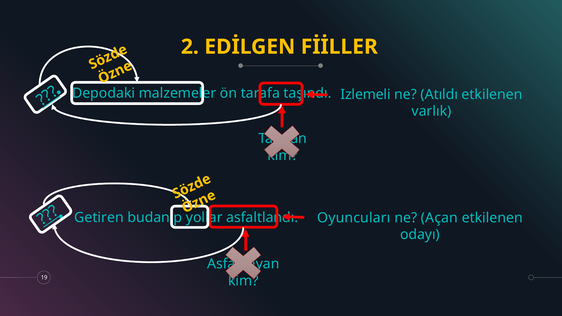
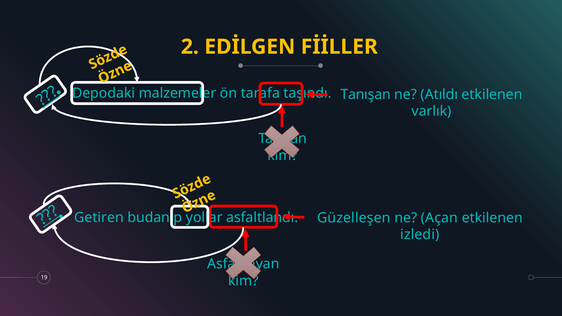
Izlemeli: Izlemeli -> Tanışan (366, 95)
Oyuncuları: Oyuncuları -> Güzelleşen (354, 218)
odayı: odayı -> izledi (420, 235)
